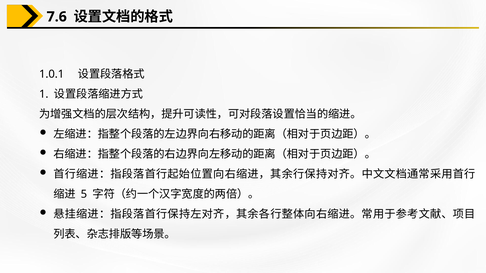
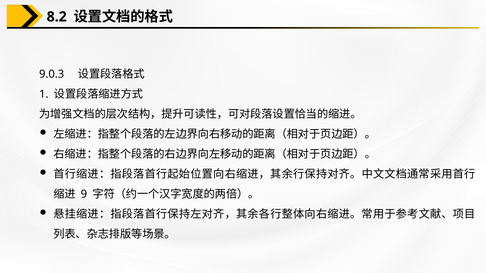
7.6: 7.6 -> 8.2 (57, 17)
1.0.1: 1.0.1 -> 9.0.3 (52, 74)
5: 5 -> 9 (84, 194)
